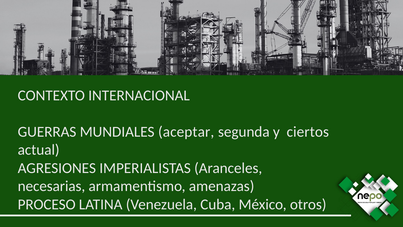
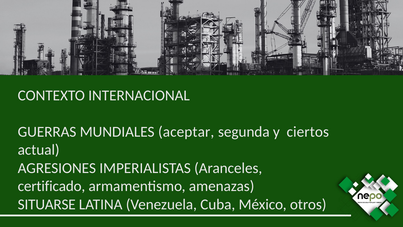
necesarias: necesarias -> certificado (51, 186)
PROCESO: PROCESO -> SITUARSE (47, 204)
